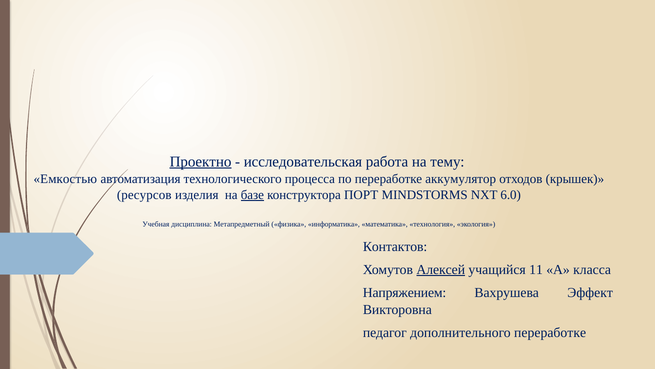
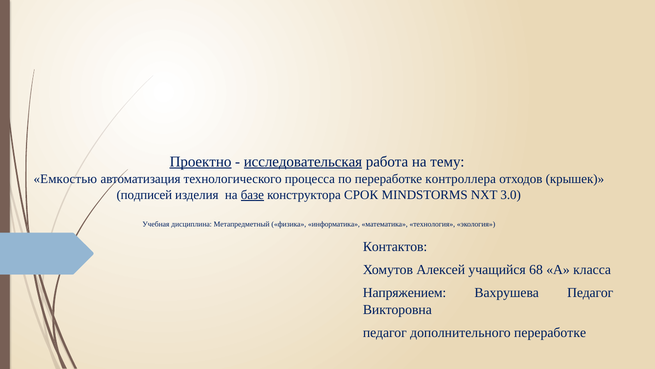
исследовательская underline: none -> present (303, 161)
аккумулятор: аккумулятор -> контроллера (461, 178)
ресурсов: ресурсов -> подписей (144, 195)
ПОРТ: ПОРТ -> СРОК (361, 195)
6.0: 6.0 -> 3.0 (511, 195)
Алексей underline: present -> none (441, 269)
11: 11 -> 68 (536, 269)
Вахрушева Эффект: Эффект -> Педагог (590, 292)
